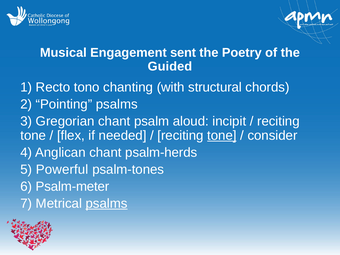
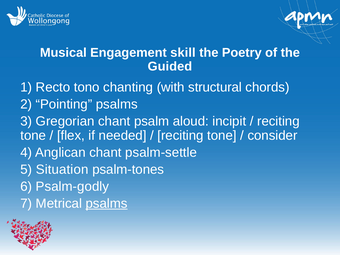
sent: sent -> skill (183, 53)
tone underline: present -> none (222, 135)
psalm-herds: psalm-herds -> psalm-settle (161, 152)
Powerful: Powerful -> Situation (62, 169)
Psalm-meter: Psalm-meter -> Psalm-godly (72, 186)
